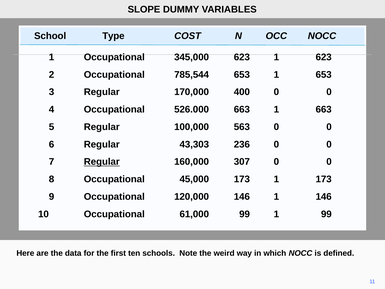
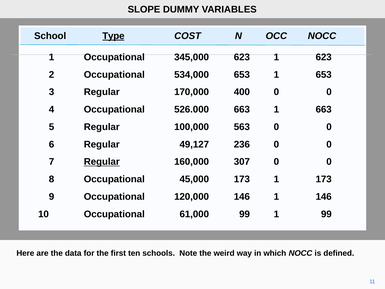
Type underline: none -> present (113, 36)
785,544: 785,544 -> 534,000 (192, 75)
43,303: 43,303 -> 49,127 (194, 144)
